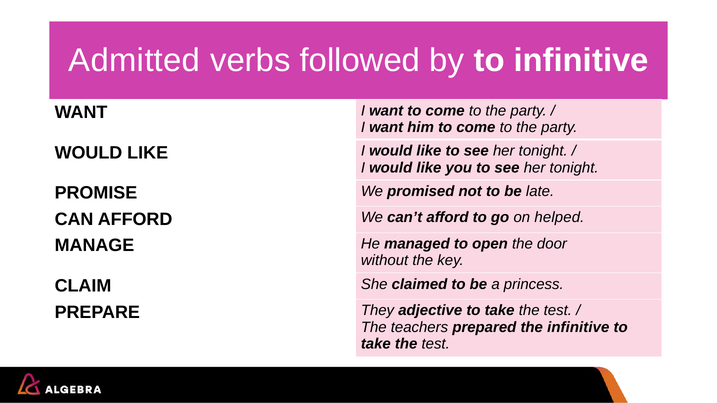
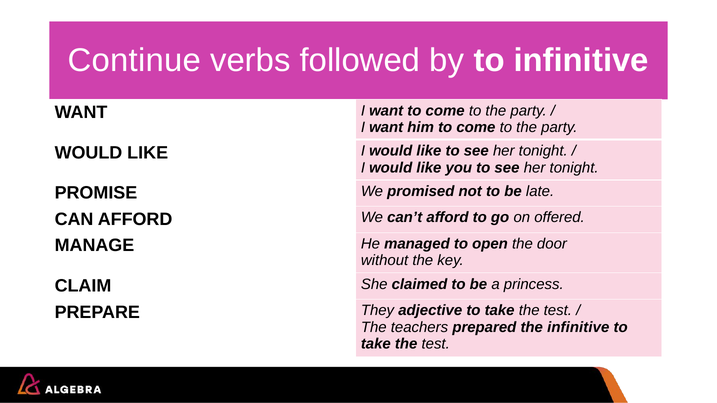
Admitted: Admitted -> Continue (134, 60)
helped: helped -> offered (560, 218)
